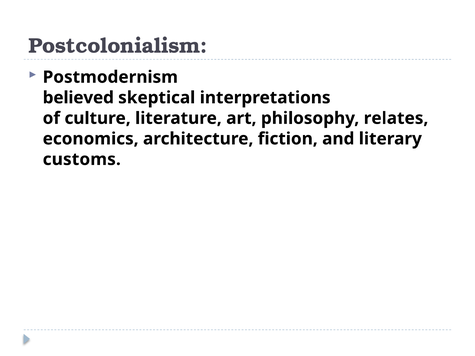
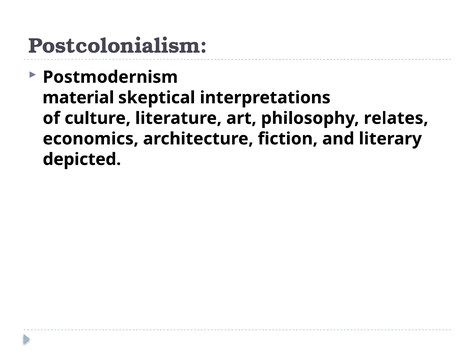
believed: believed -> material (78, 98)
customs: customs -> depicted (82, 159)
